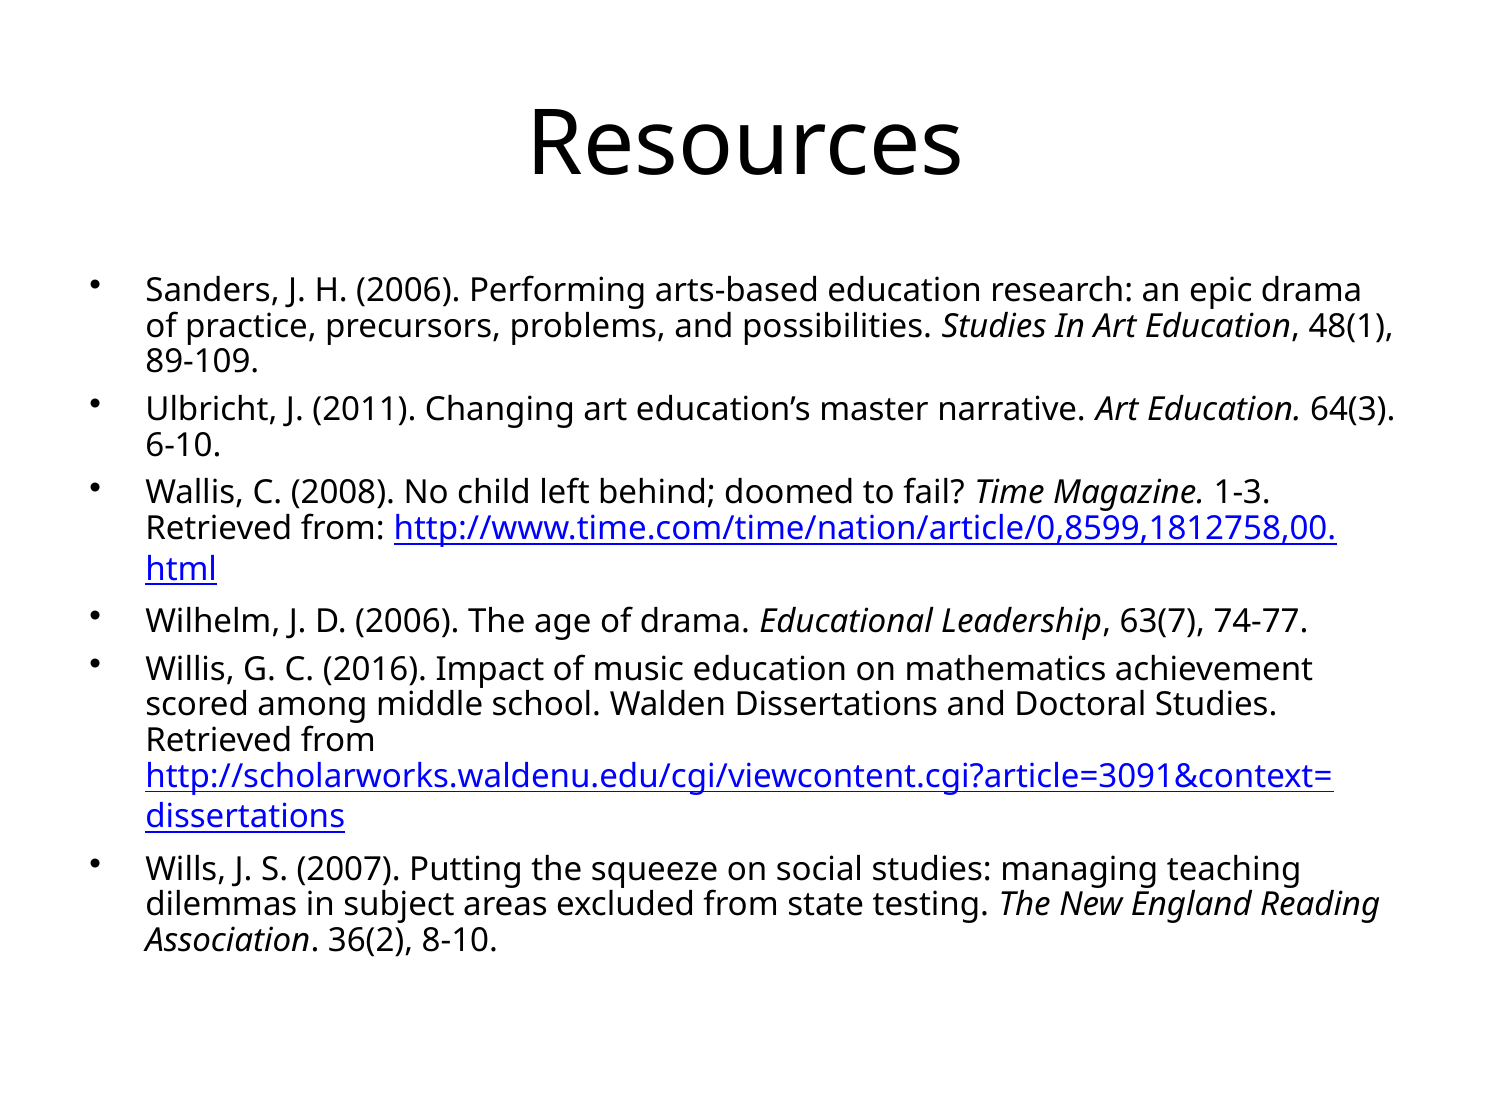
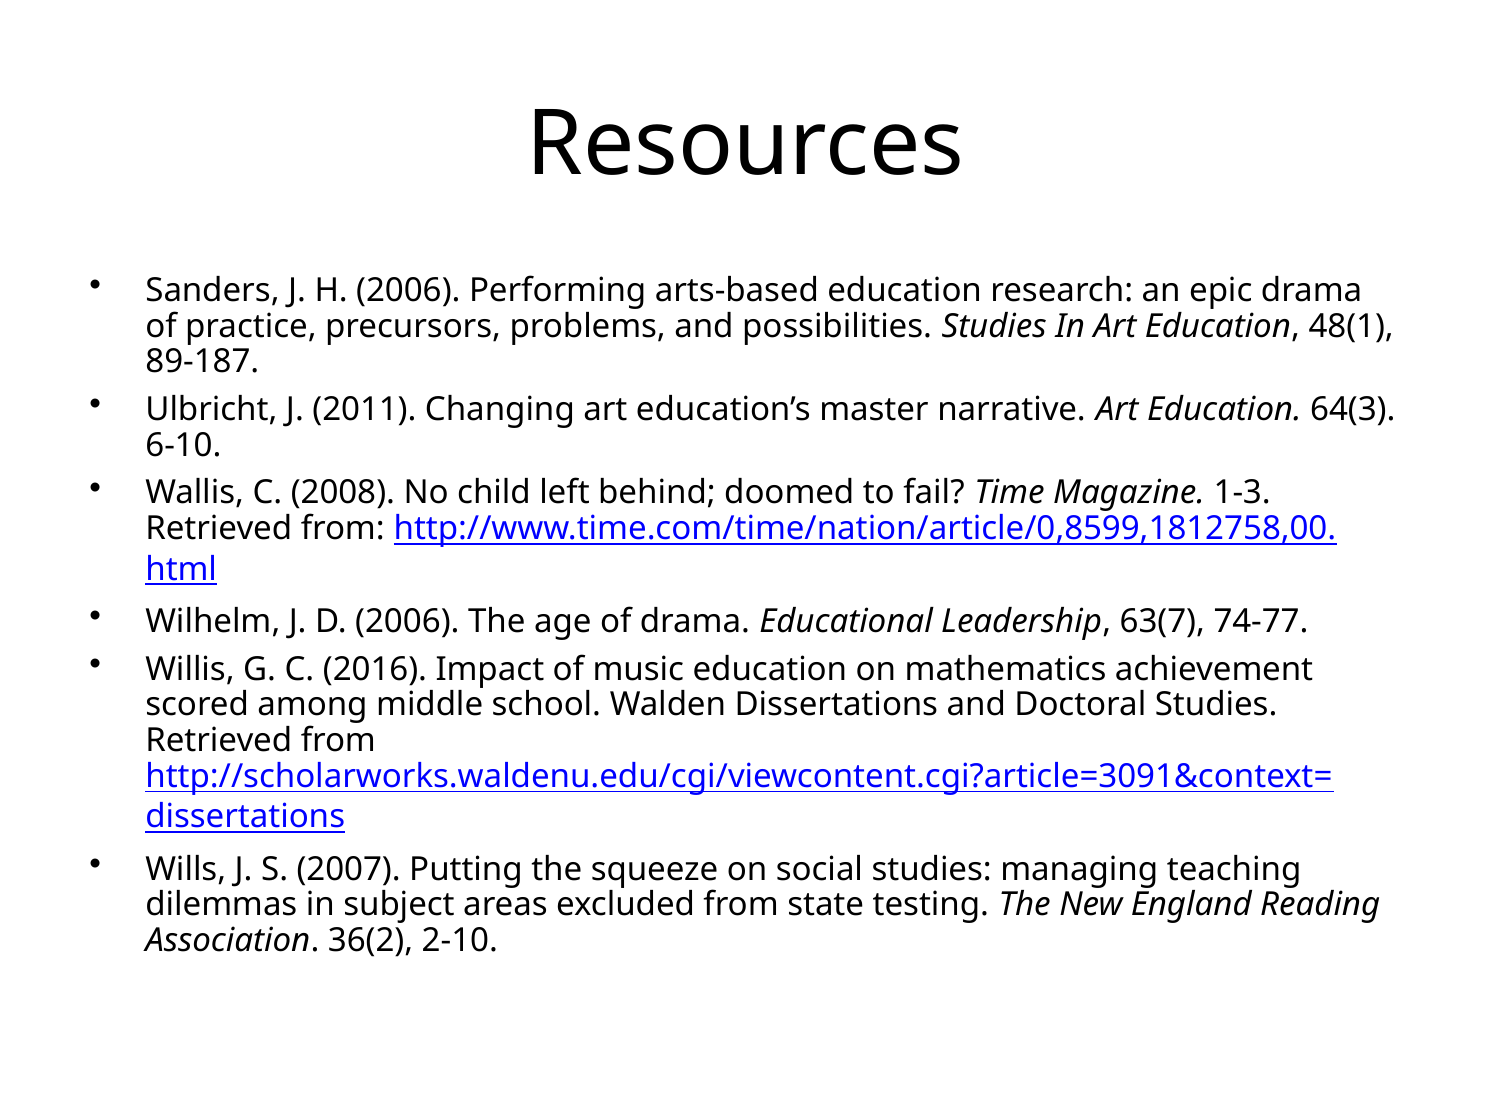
89-109: 89-109 -> 89-187 (202, 362)
8-10: 8-10 -> 2-10 (460, 941)
